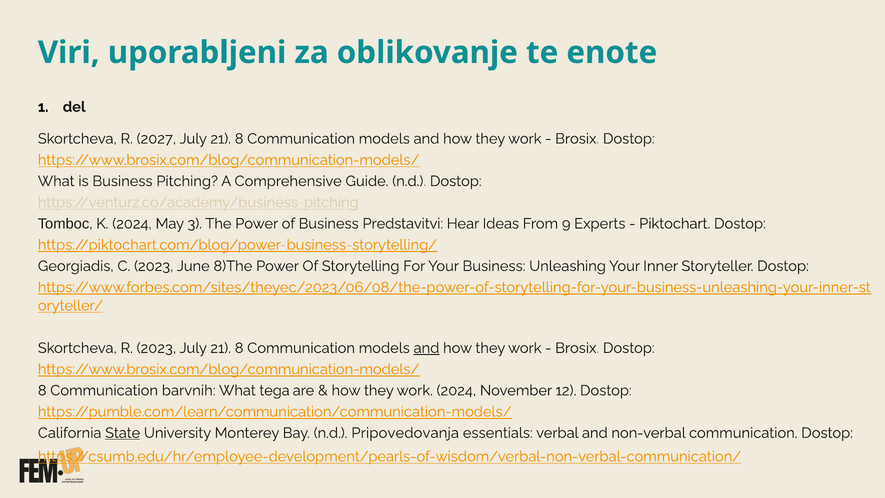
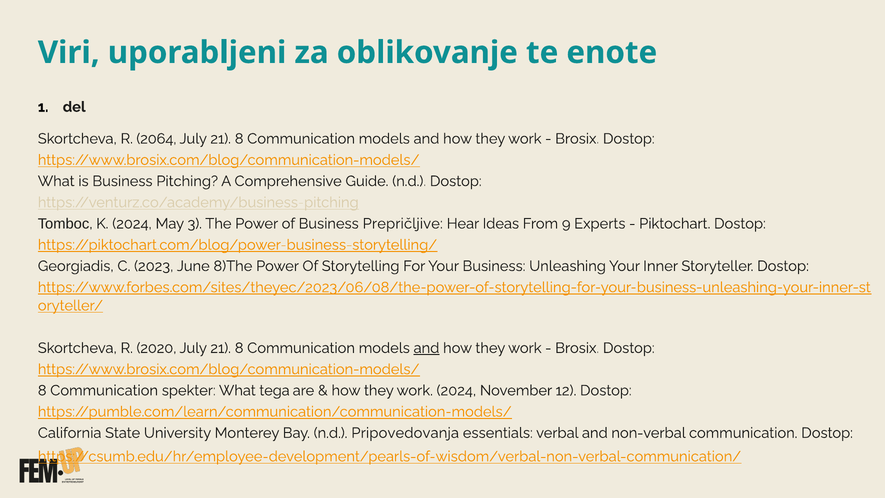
2027: 2027 -> 2064 (156, 139)
Predstavitvi: Predstavitvi -> Prepričljive (403, 224)
R 2023: 2023 -> 2020 (156, 348)
barvnih: barvnih -> spekter (189, 390)
State underline: present -> none (123, 433)
